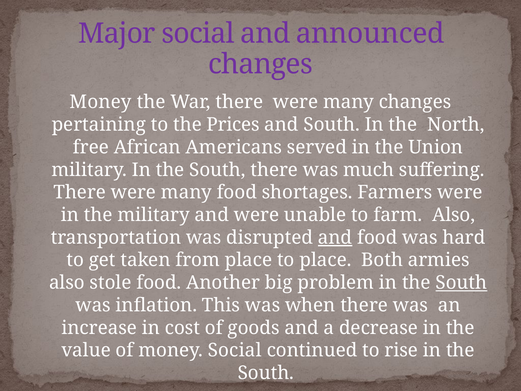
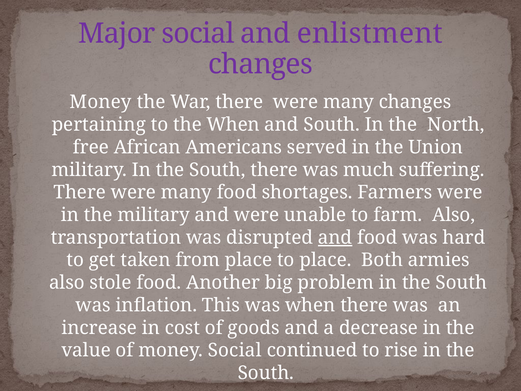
announced: announced -> enlistment (370, 34)
the Prices: Prices -> When (233, 125)
South underline: present -> none (461, 282)
